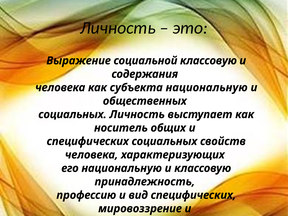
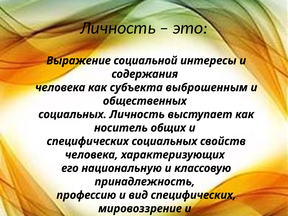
социальной классовую: классовую -> интересы (208, 61)
субъекта национальную: национальную -> выброшенным (207, 88)
